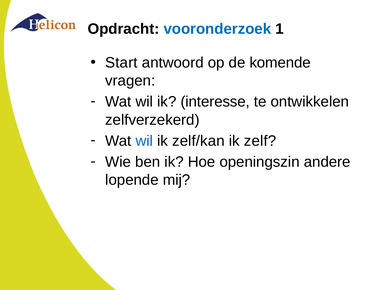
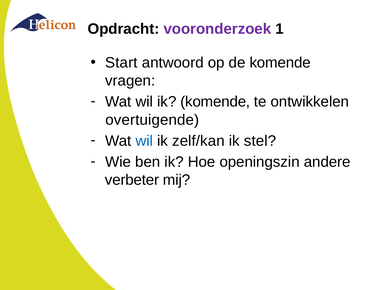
vooronderzoek colour: blue -> purple (217, 29)
ik interesse: interesse -> komende (215, 102)
zelfverzekerd: zelfverzekerd -> overtuigende (152, 120)
zelf: zelf -> stel (260, 141)
lopende: lopende -> verbeter (132, 180)
